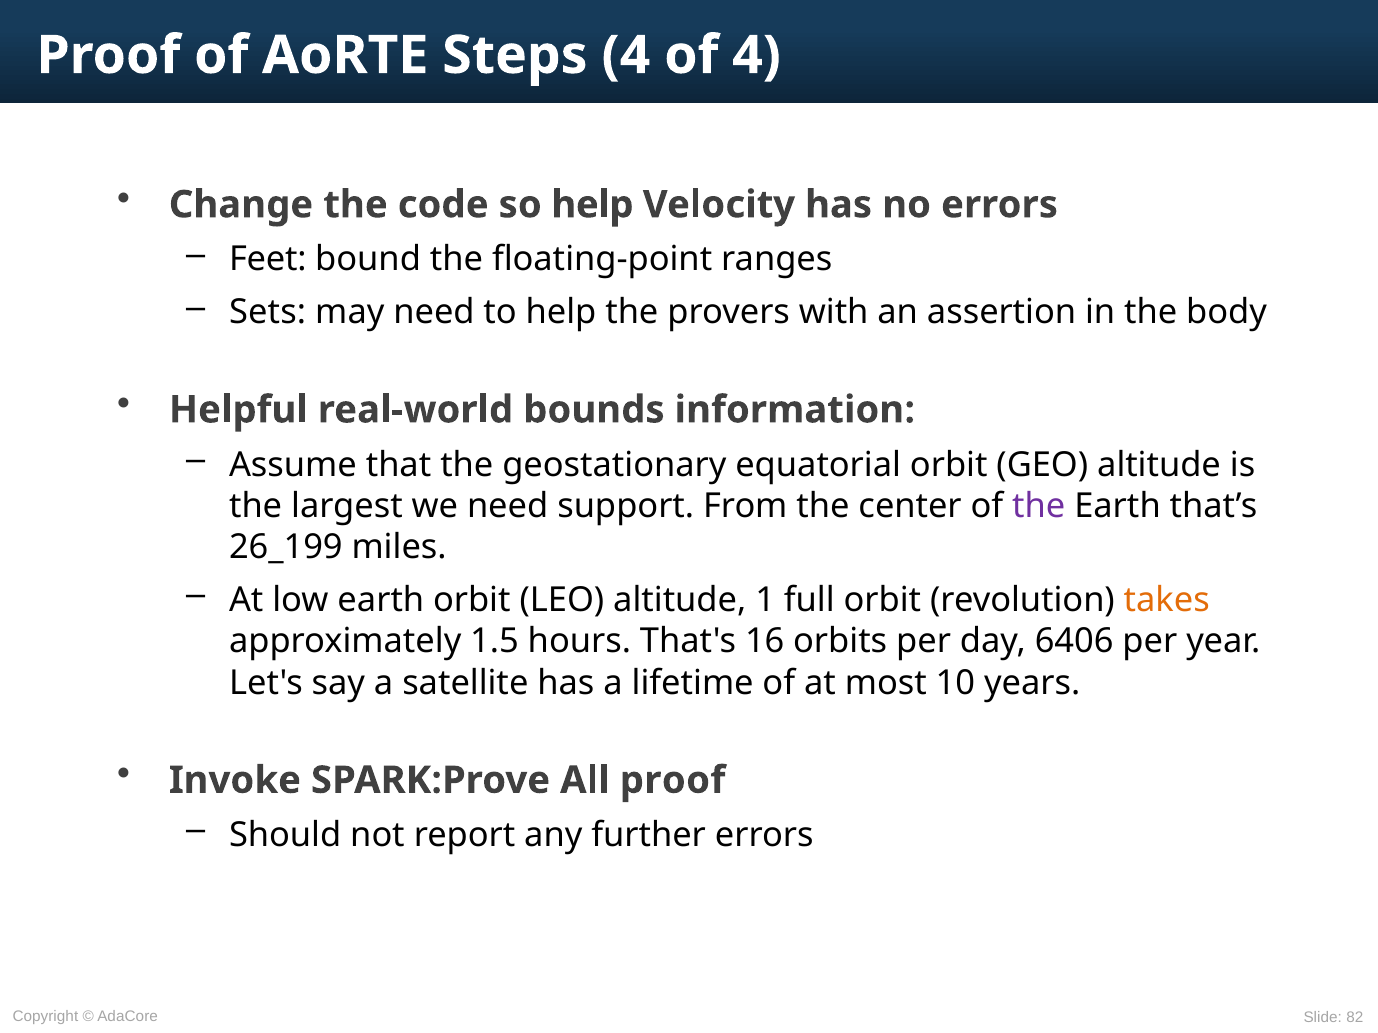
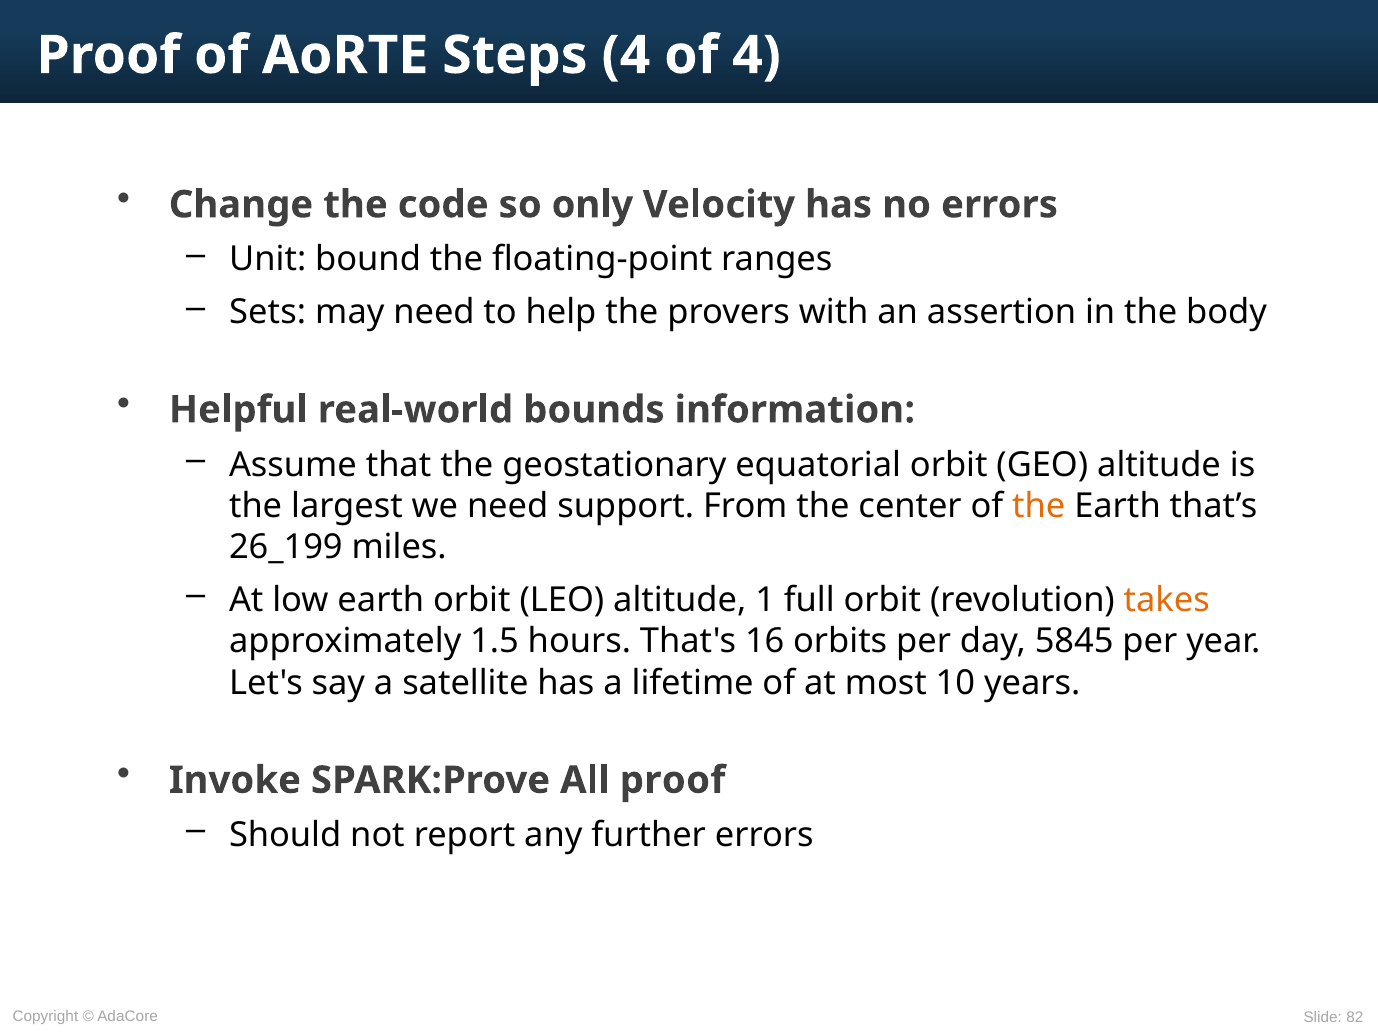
so help: help -> only (592, 205)
Feet: Feet -> Unit (268, 260)
the colour: purple -> orange (1039, 506)
6406: 6406 -> 5845 (1074, 642)
